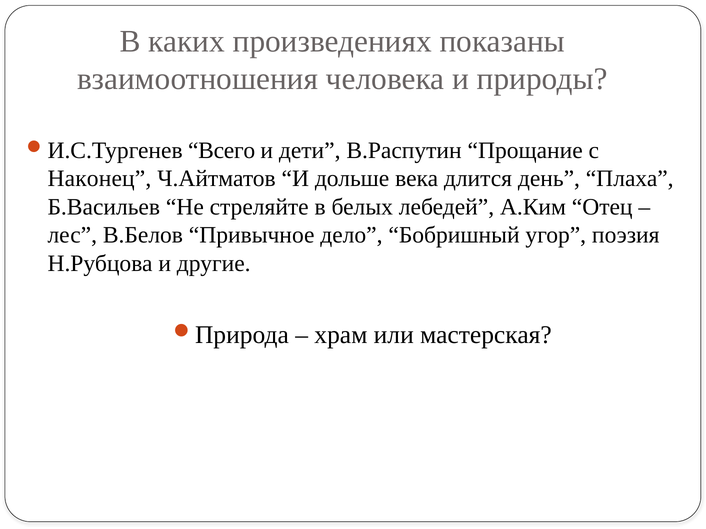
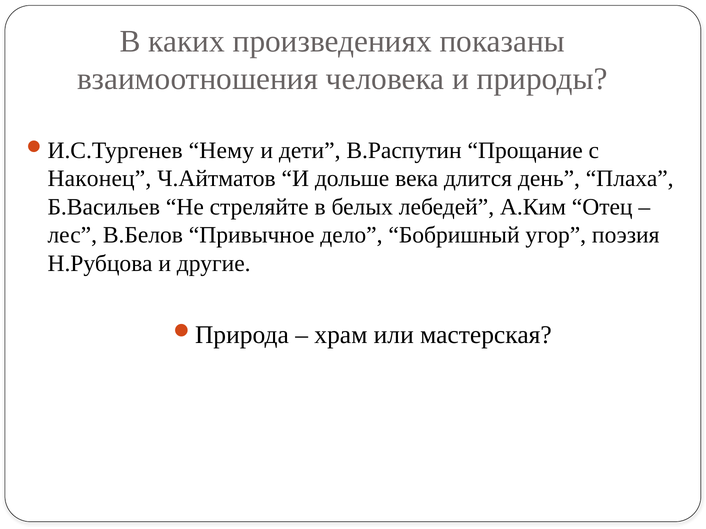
Всего: Всего -> Нему (221, 151)
